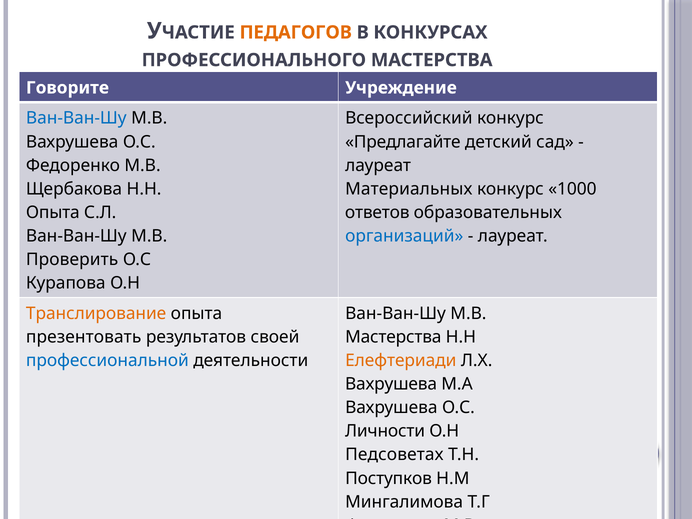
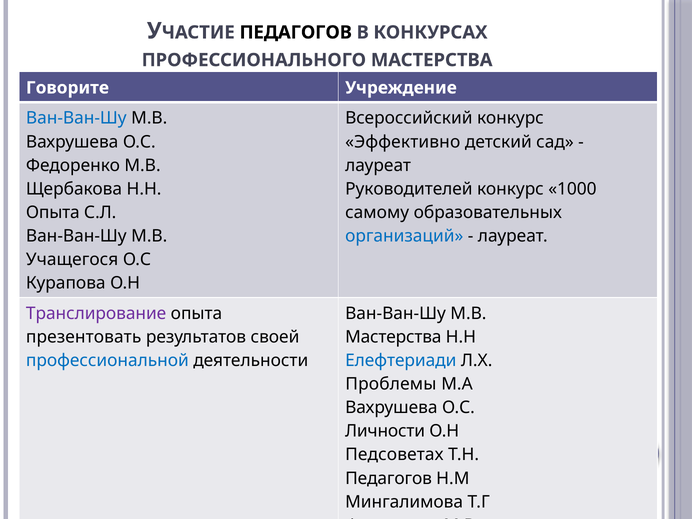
ПЕДАГОГОВ colour: orange -> black (296, 32)
Предлагайте: Предлагайте -> Эффективно (403, 142)
Материальных: Материальных -> Руководителей (409, 189)
ответов: ответов -> самому (377, 212)
Проверить: Проверить -> Учащегося (72, 260)
Транслирование colour: orange -> purple (96, 314)
Елефтериади colour: orange -> blue (401, 361)
Вахрушева: Вахрушева -> Проблемы (391, 384)
Поступков: Поступков -> Педагогов (389, 478)
